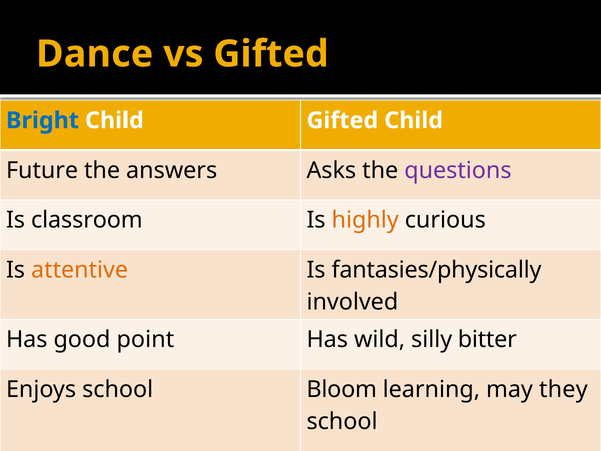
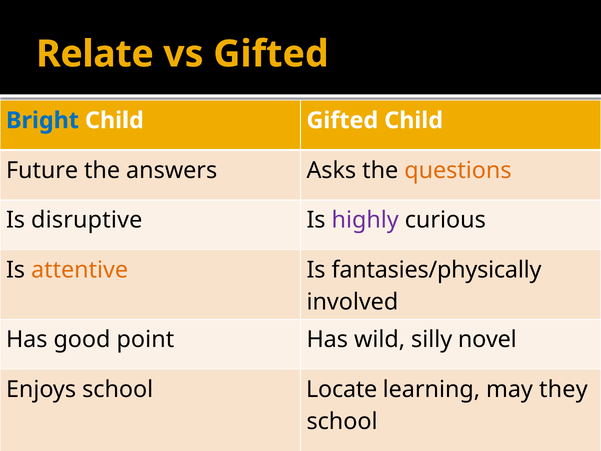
Dance: Dance -> Relate (95, 54)
questions colour: purple -> orange (458, 170)
classroom: classroom -> disruptive (87, 220)
highly colour: orange -> purple (365, 220)
bitter: bitter -> novel (487, 339)
Bloom: Bloom -> Locate (342, 389)
